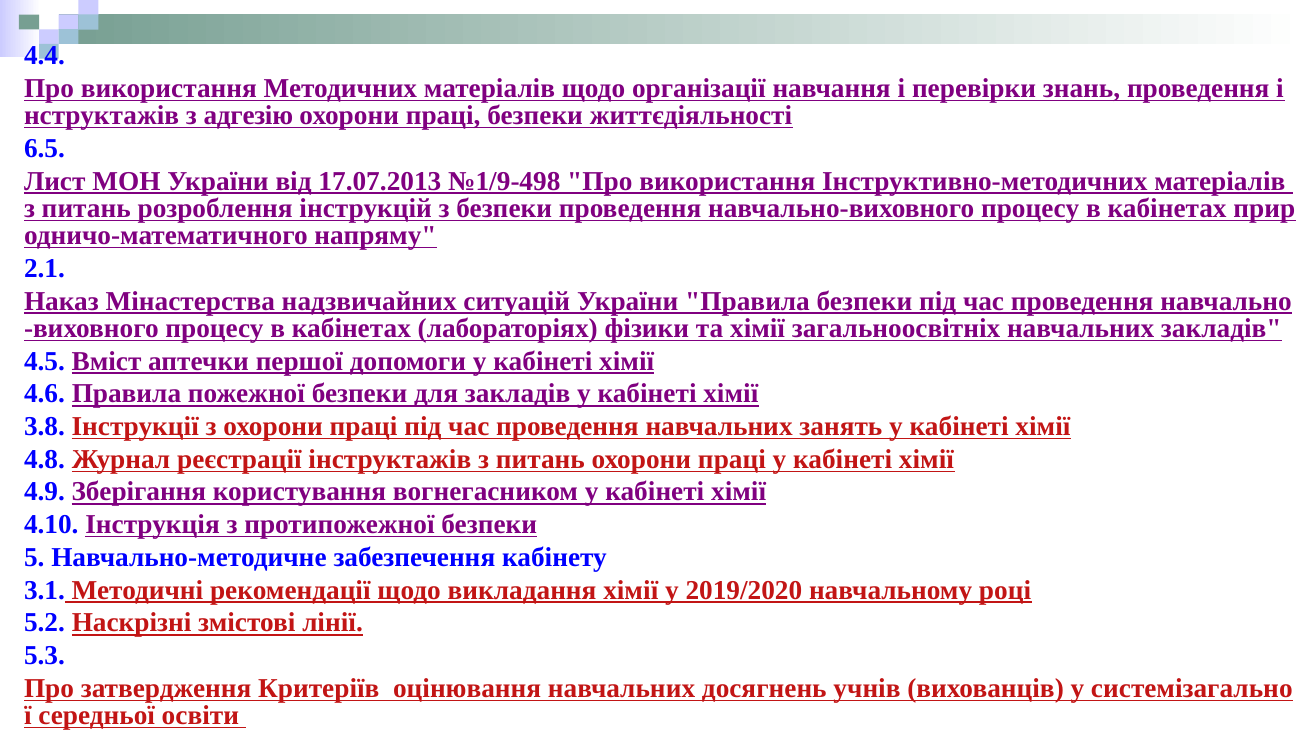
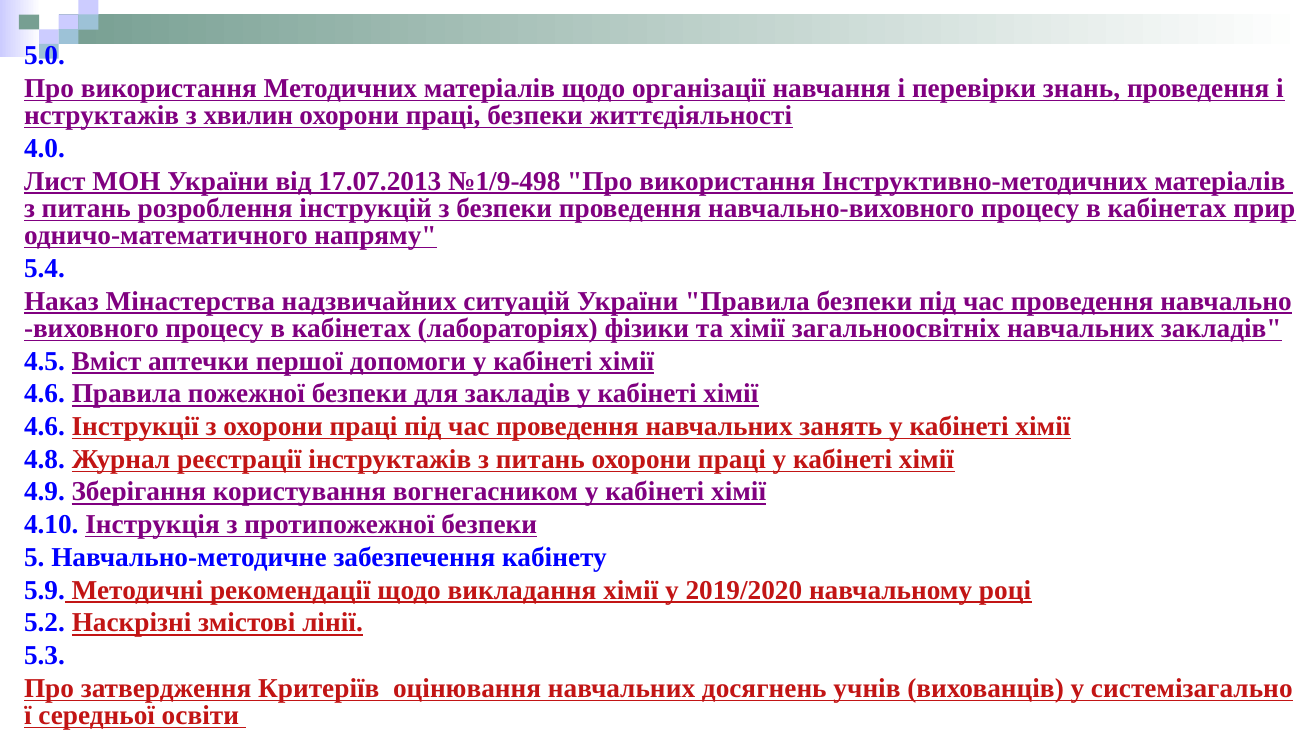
4.4: 4.4 -> 5.0 (44, 56)
адгезію: адгезію -> хвилин (248, 116)
6.5: 6.5 -> 4.0 (44, 148)
2.1: 2.1 -> 5.4 (44, 268)
3.8: 3.8 -> 4.6 (44, 426)
3.1: 3.1 -> 5.9 (44, 590)
